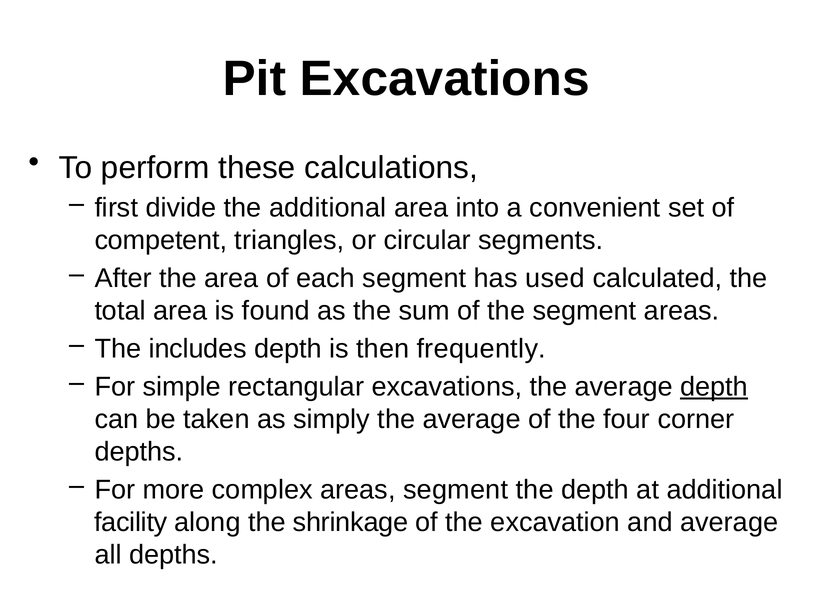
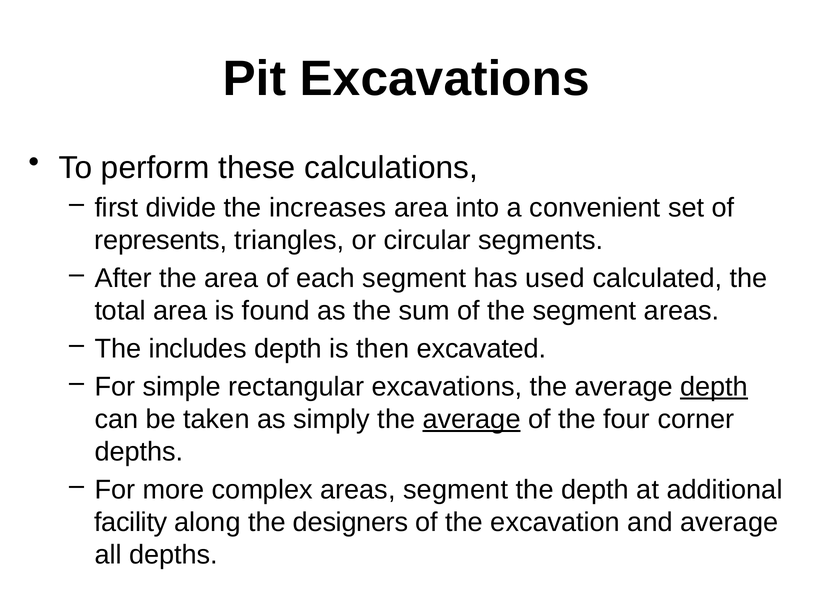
the additional: additional -> increases (328, 208)
competent: competent -> represents (161, 240)
frequently: frequently -> excavated (482, 349)
average underline: none -> present (472, 419)
shrinkage: shrinkage -> designers (351, 522)
